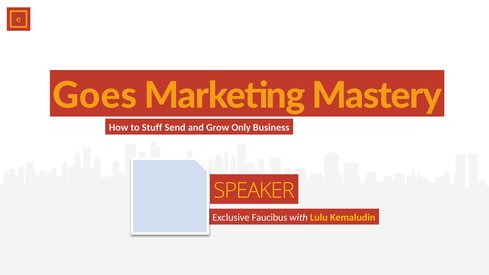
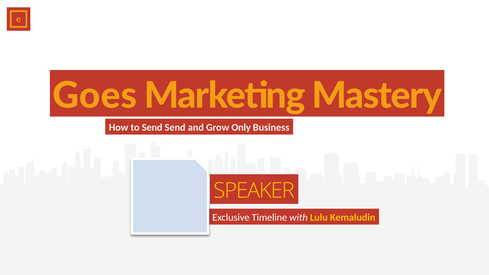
to Stuff: Stuff -> Send (152, 127)
Faucibus: Faucibus -> Timeline (269, 217)
